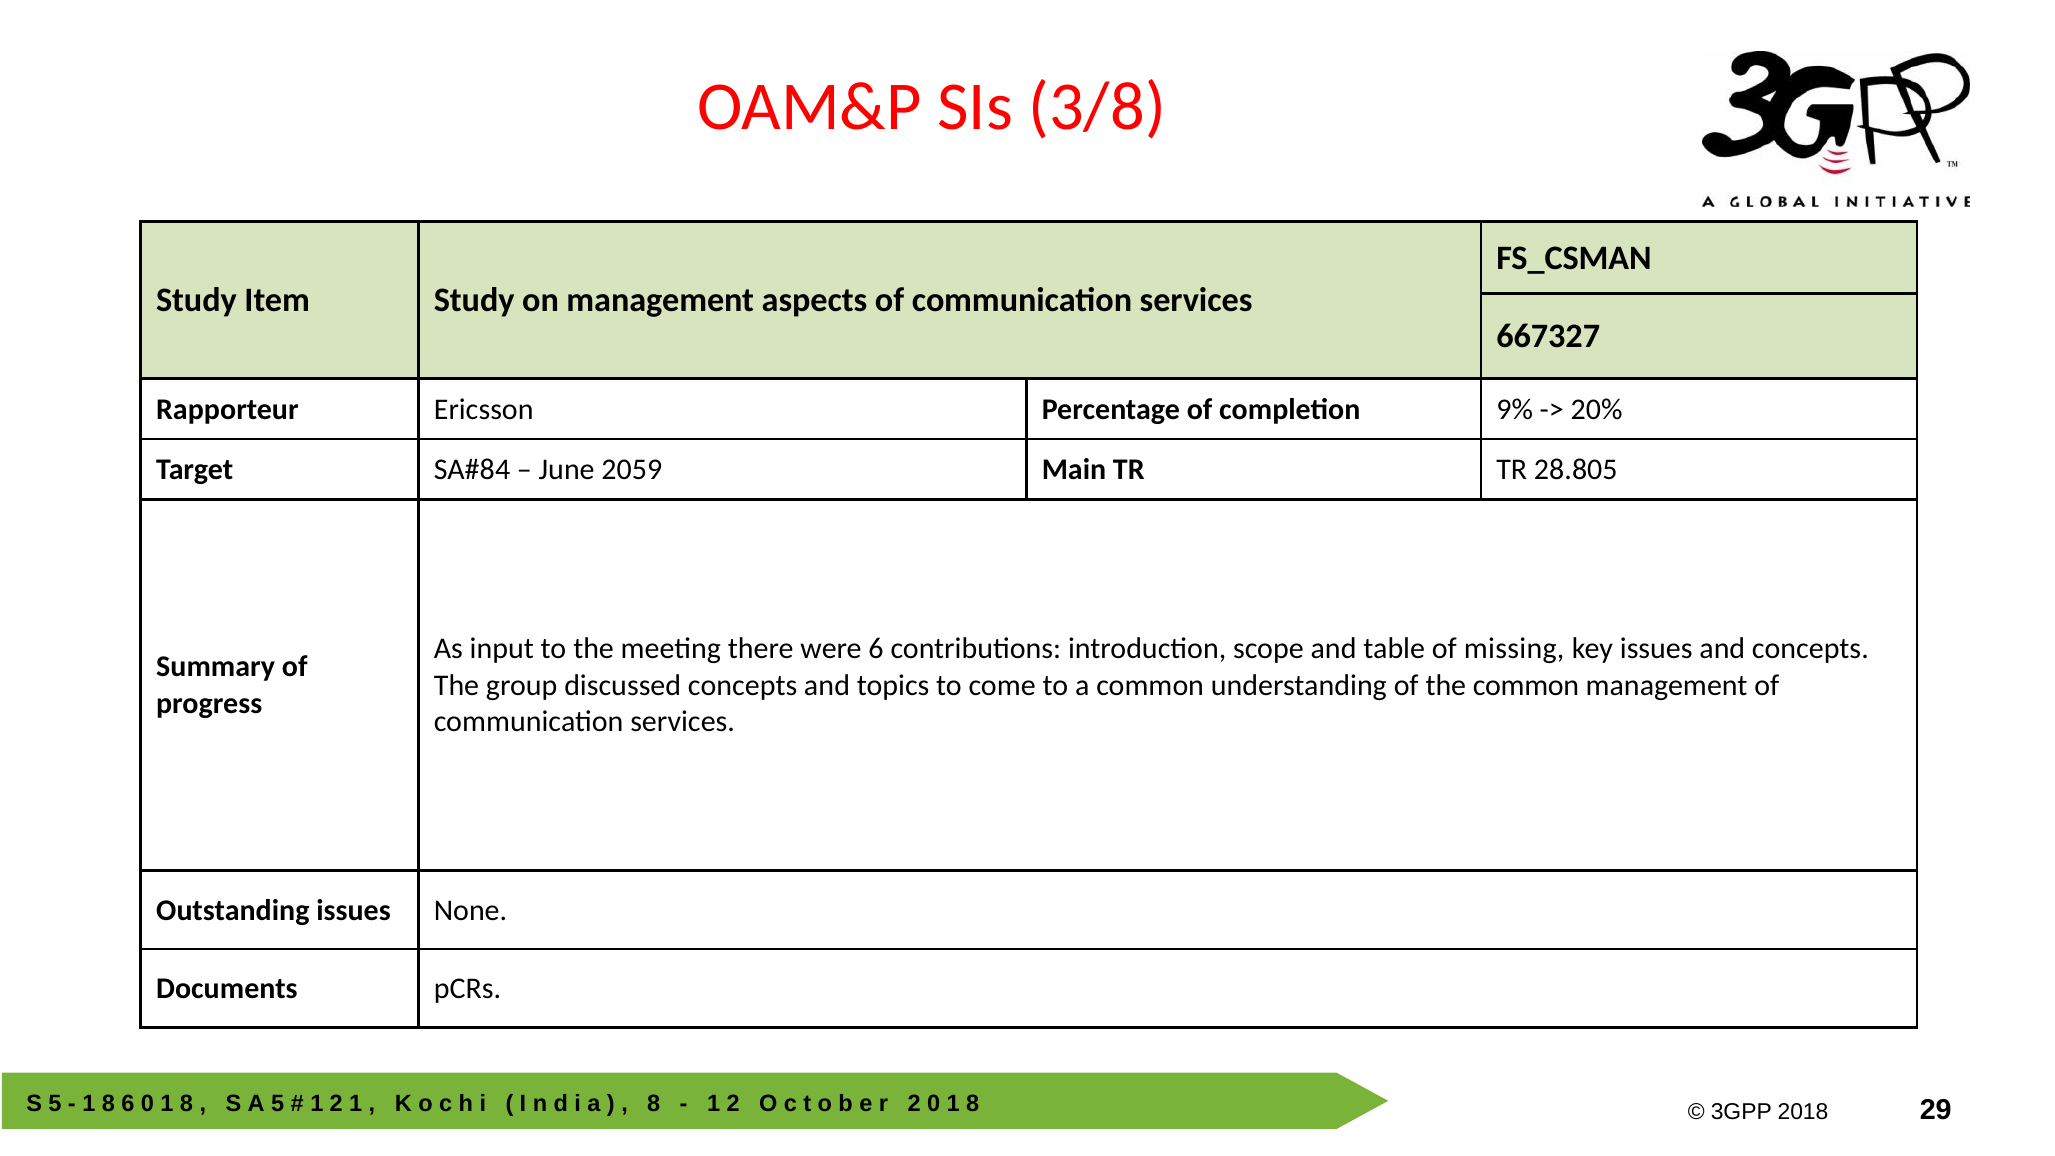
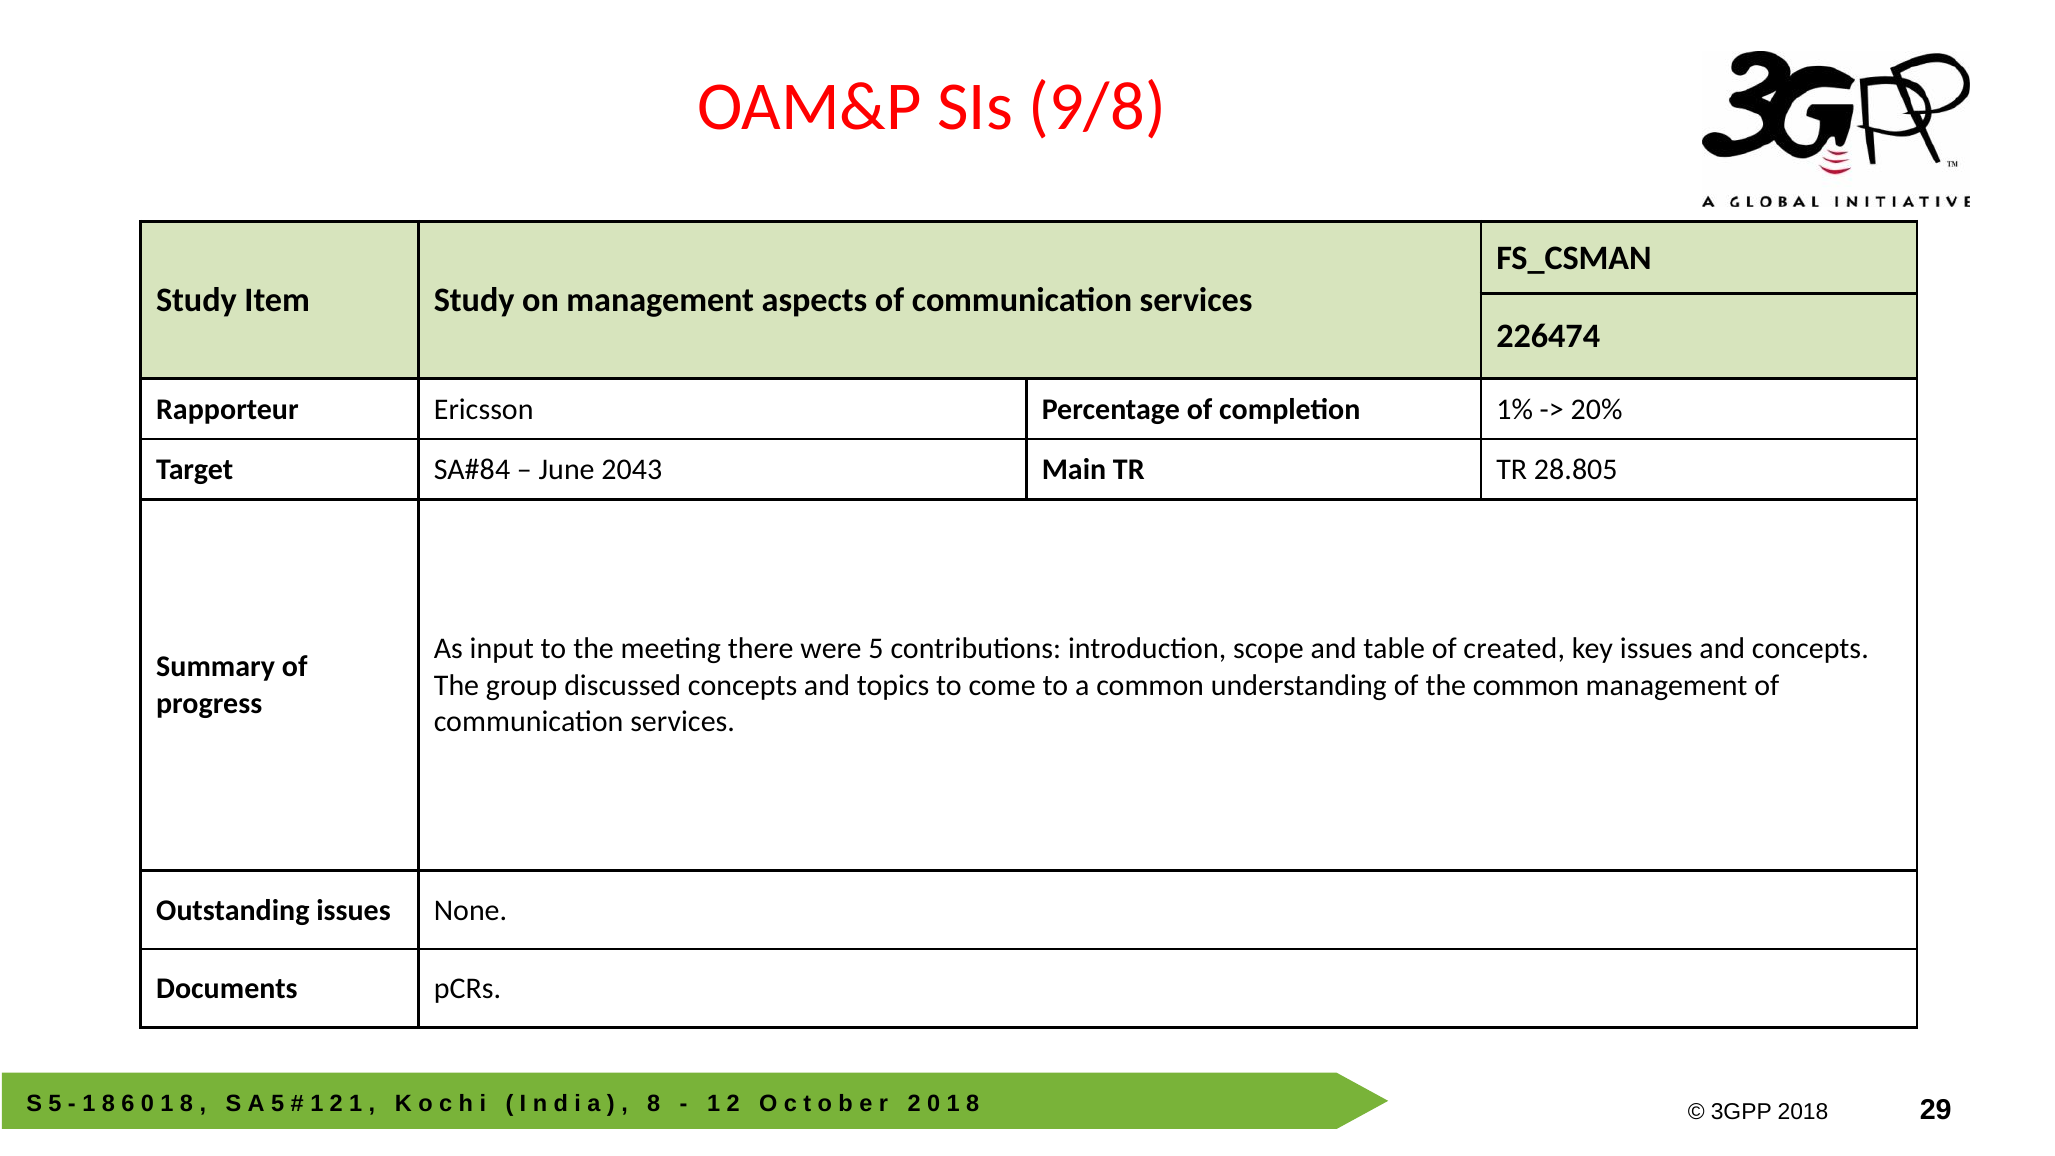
3/8: 3/8 -> 9/8 (1097, 106)
667327: 667327 -> 226474 (1548, 337)
9%: 9% -> 1% (1515, 409)
2059: 2059 -> 2043 (632, 469)
were 6: 6 -> 5 (876, 649)
missing: missing -> created (1514, 649)
